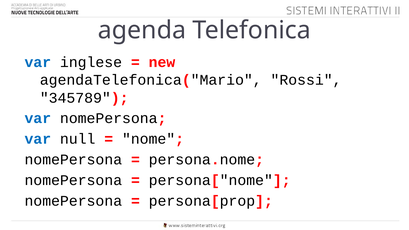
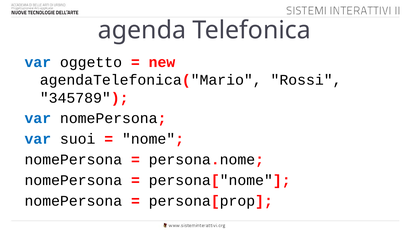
inglese: inglese -> oggetto (91, 62)
null: null -> suoi (78, 139)
